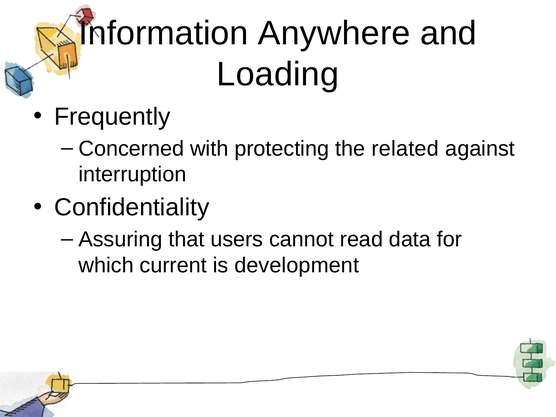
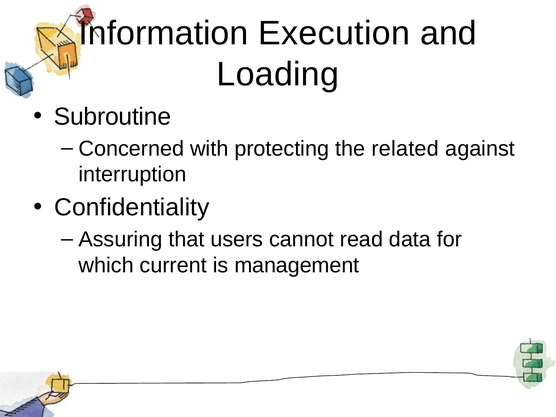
Anywhere: Anywhere -> Execution (334, 33)
Frequently: Frequently -> Subroutine (112, 117)
development: development -> management (297, 265)
